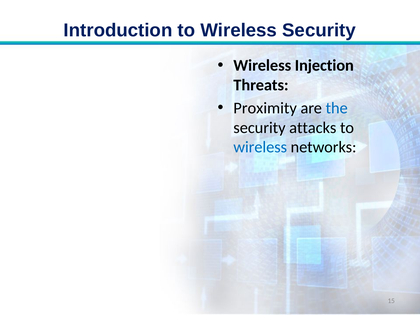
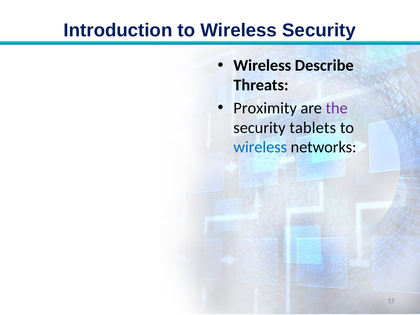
Injection: Injection -> Describe (324, 66)
the colour: blue -> purple (337, 108)
attacks: attacks -> tablets (313, 128)
